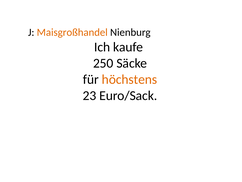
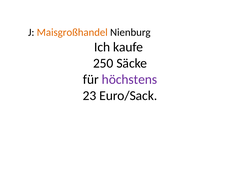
höchstens colour: orange -> purple (129, 79)
